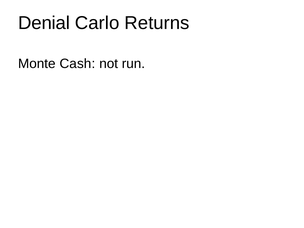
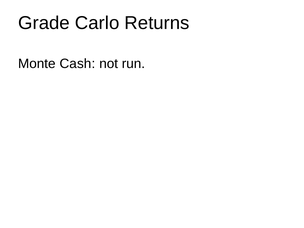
Denial: Denial -> Grade (44, 23)
